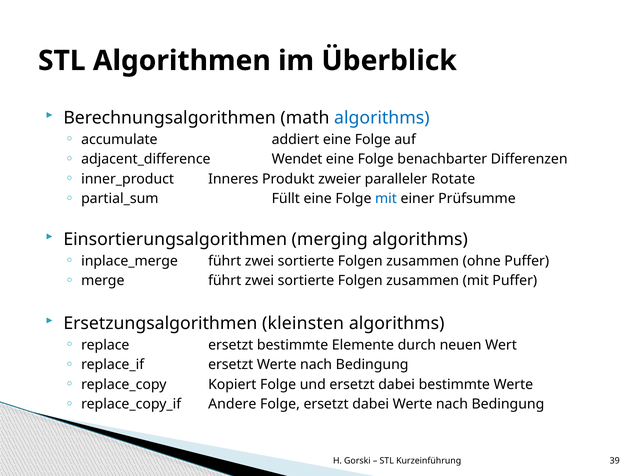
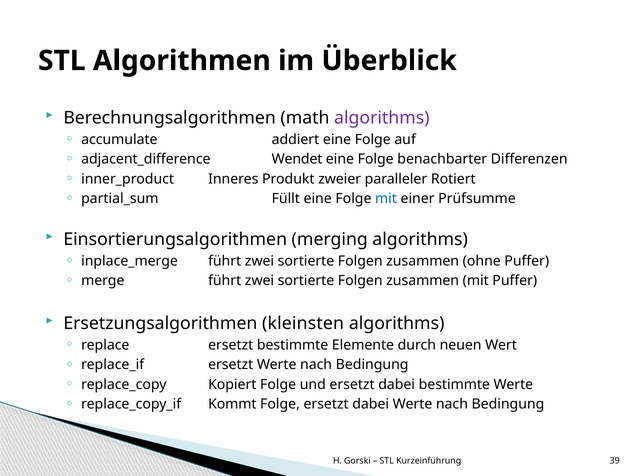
algorithms colour: blue -> purple (382, 118)
Rotate: Rotate -> Rotiert (453, 179)
Andere: Andere -> Kommt (232, 404)
